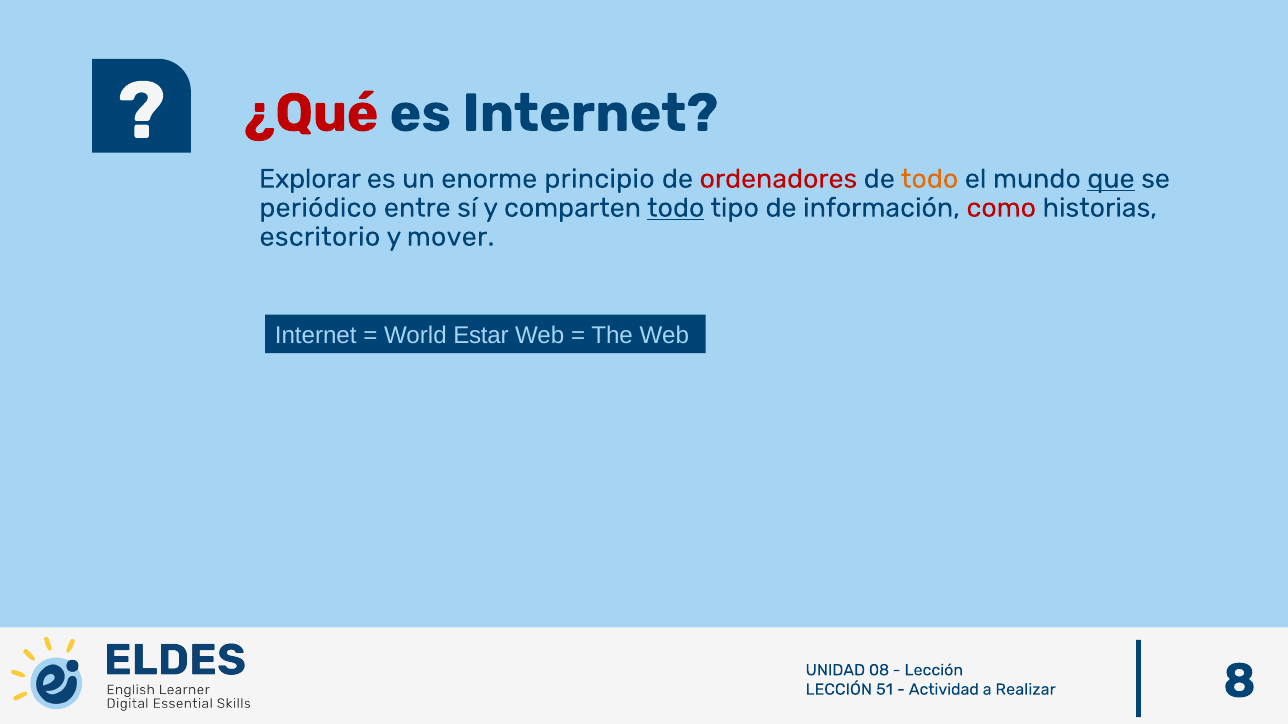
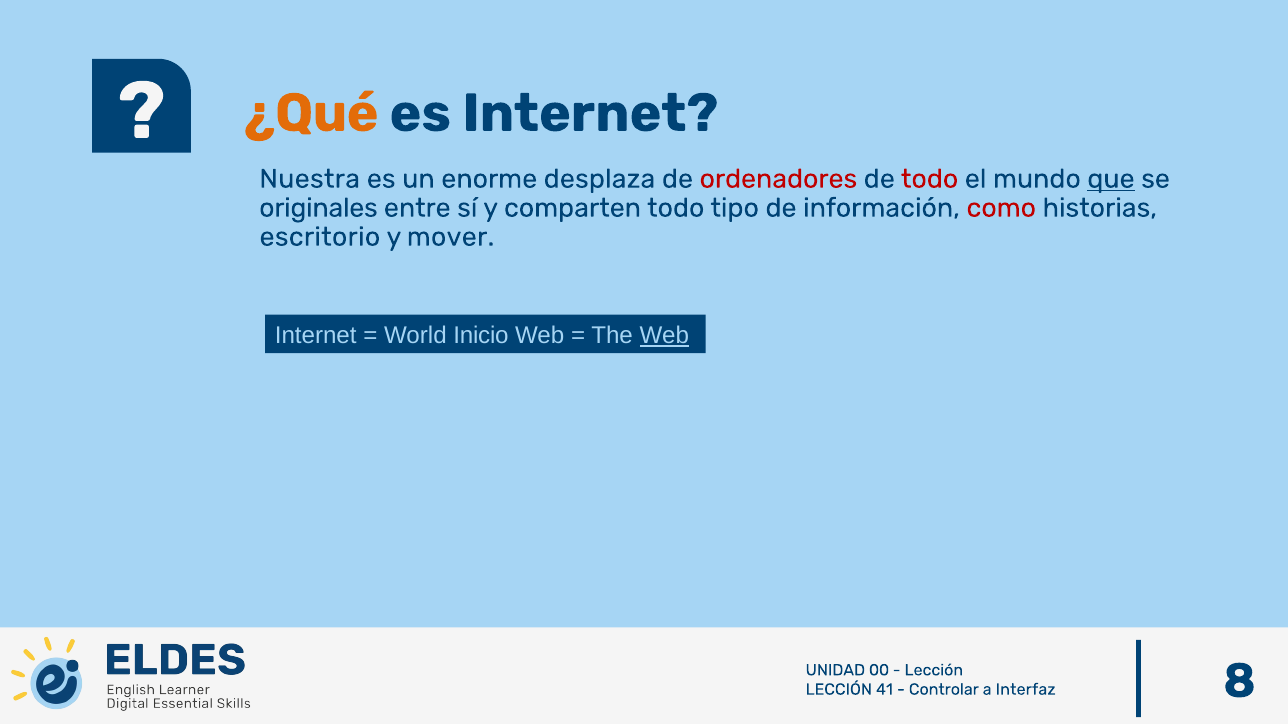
¿Qué colour: red -> orange (311, 113)
Explorar: Explorar -> Nuestra (310, 179)
principio: principio -> desplaza (600, 179)
todo colour: orange -> red (930, 179)
periódico: periódico -> originales (318, 208)
todo underline: present -> none (676, 208)
Estar: Estar -> Inicio (481, 336)
Web underline: none -> present (664, 336)
08: 08 -> 00 (879, 671)
51: 51 -> 41 (884, 690)
Actividad: Actividad -> Controlar (944, 690)
Realizar: Realizar -> Interfaz (1026, 690)
